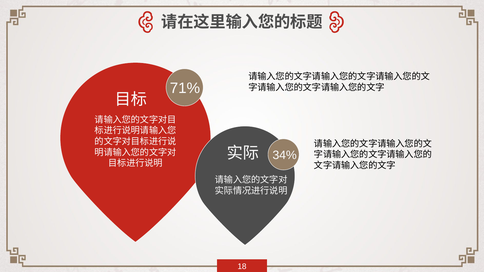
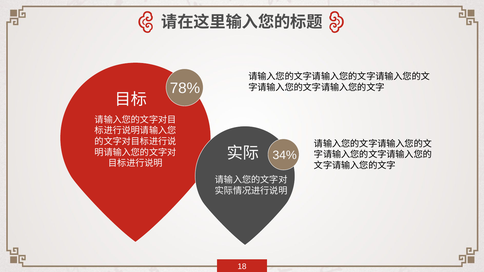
71%: 71% -> 78% (185, 88)
